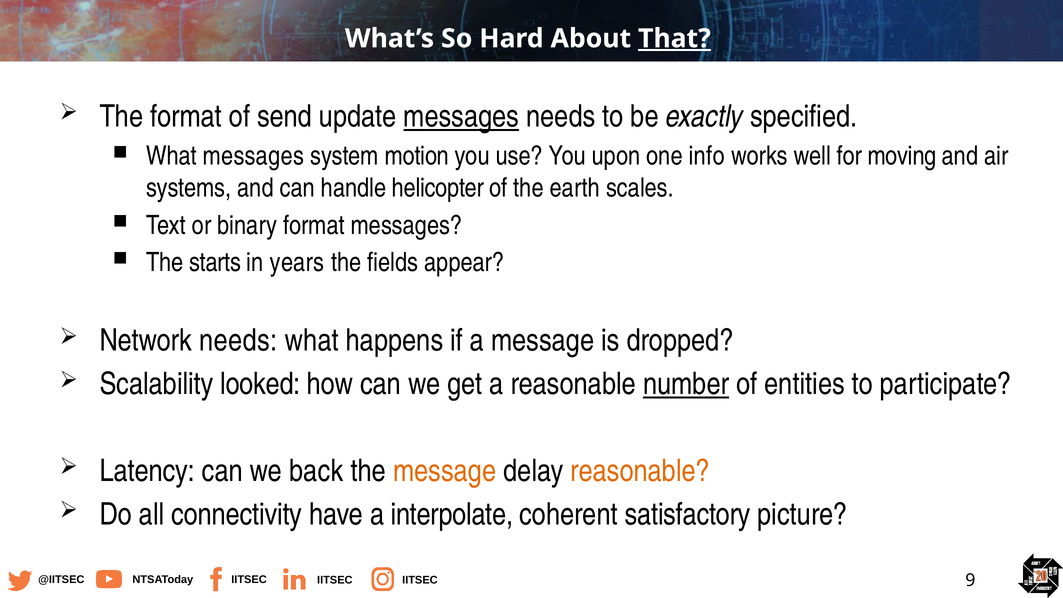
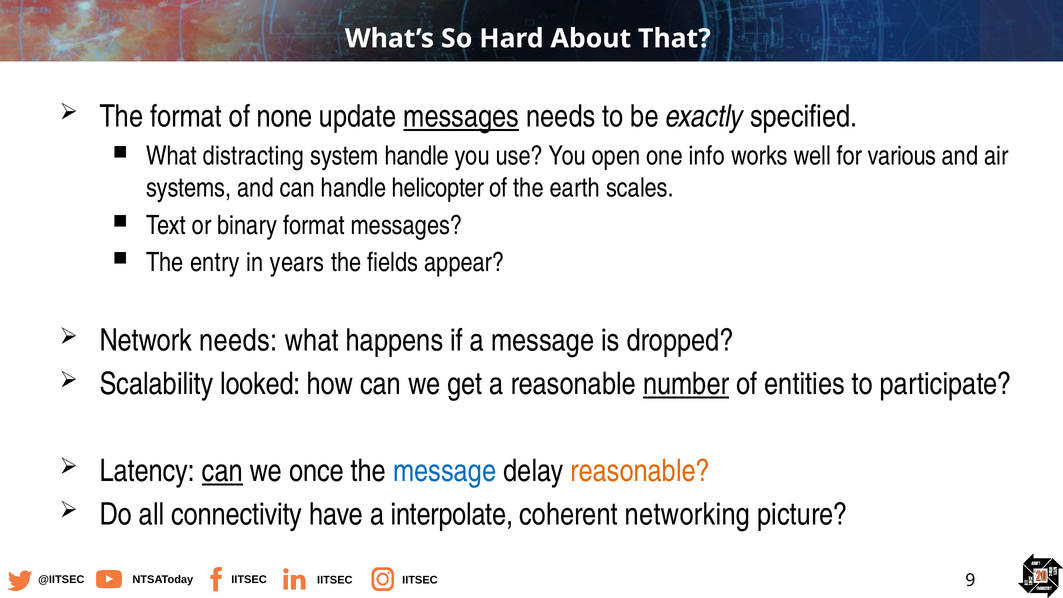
That underline: present -> none (674, 39)
send: send -> none (285, 117)
What messages: messages -> distracting (253, 156)
system motion: motion -> handle (417, 156)
upon: upon -> open (616, 156)
moving: moving -> various (902, 156)
starts: starts -> entry (215, 262)
can underline: none -> present (222, 471)
back: back -> once (316, 471)
message colour: orange -> blue (445, 471)
satisfactory: satisfactory -> networking (687, 514)
